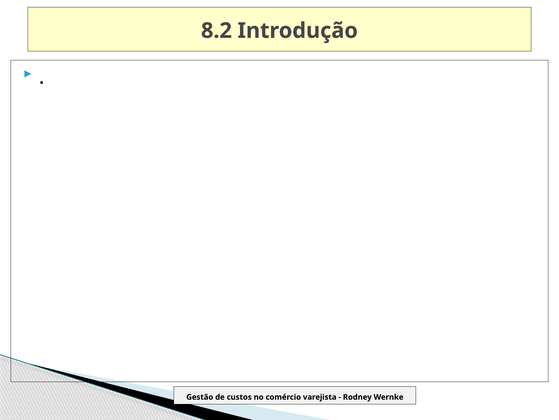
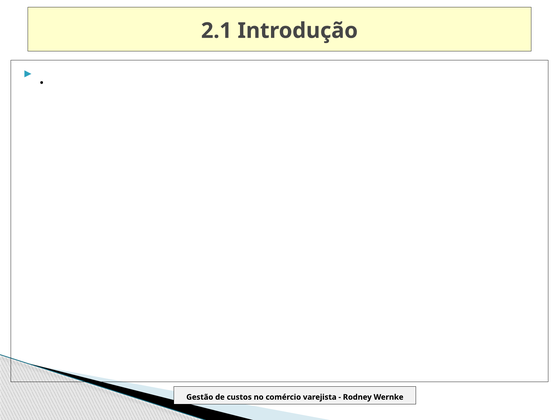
8.2: 8.2 -> 2.1 (216, 31)
